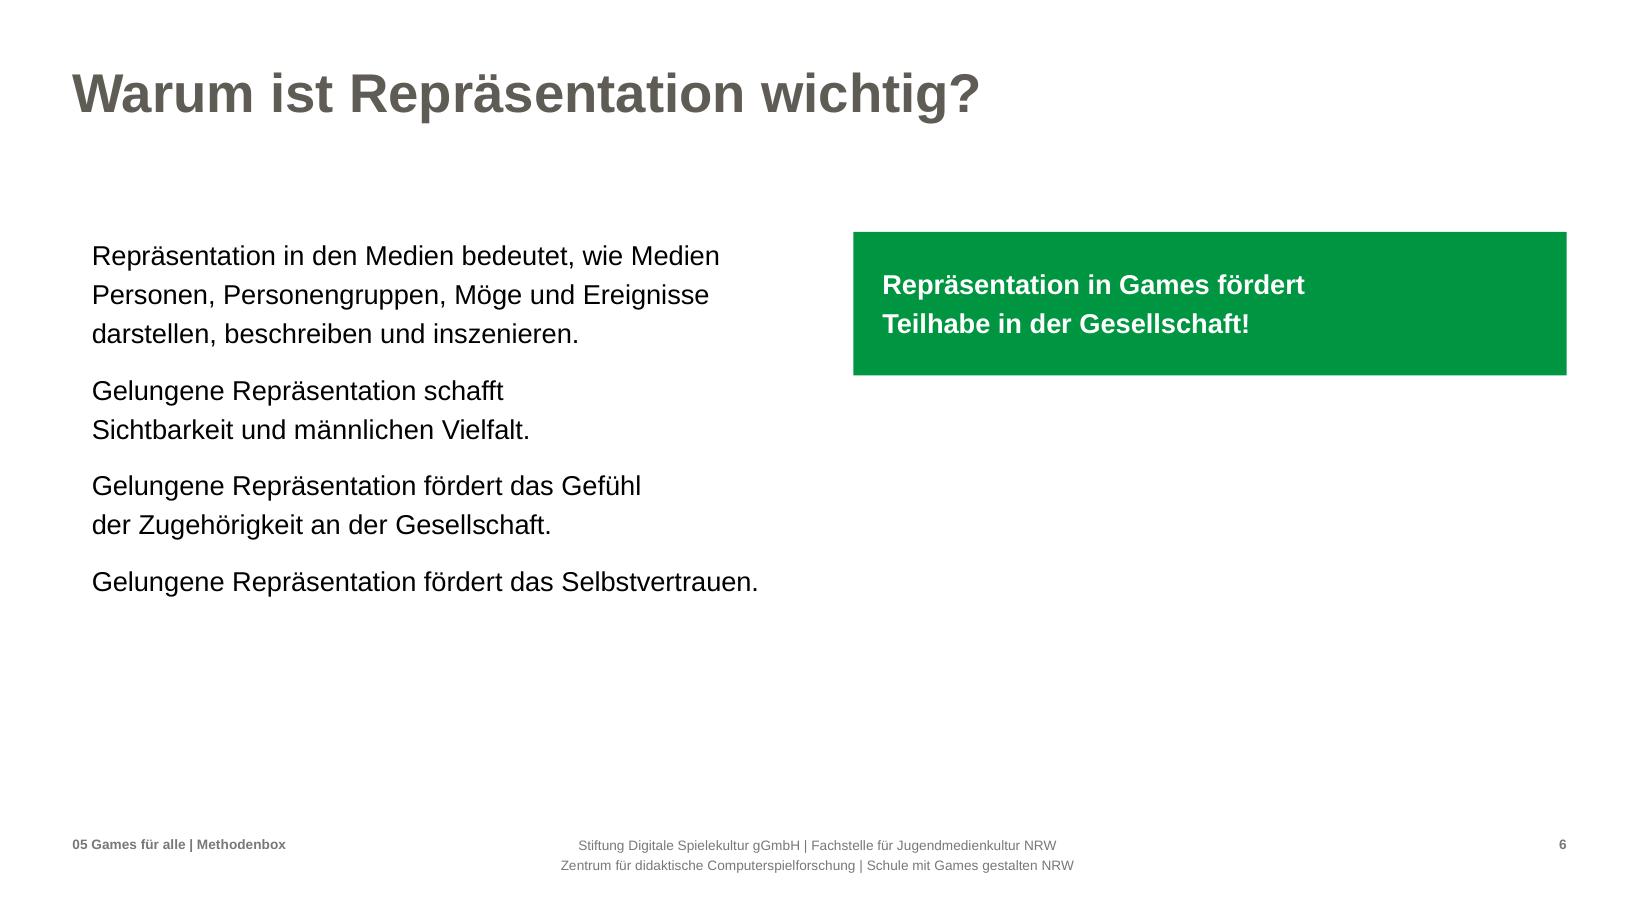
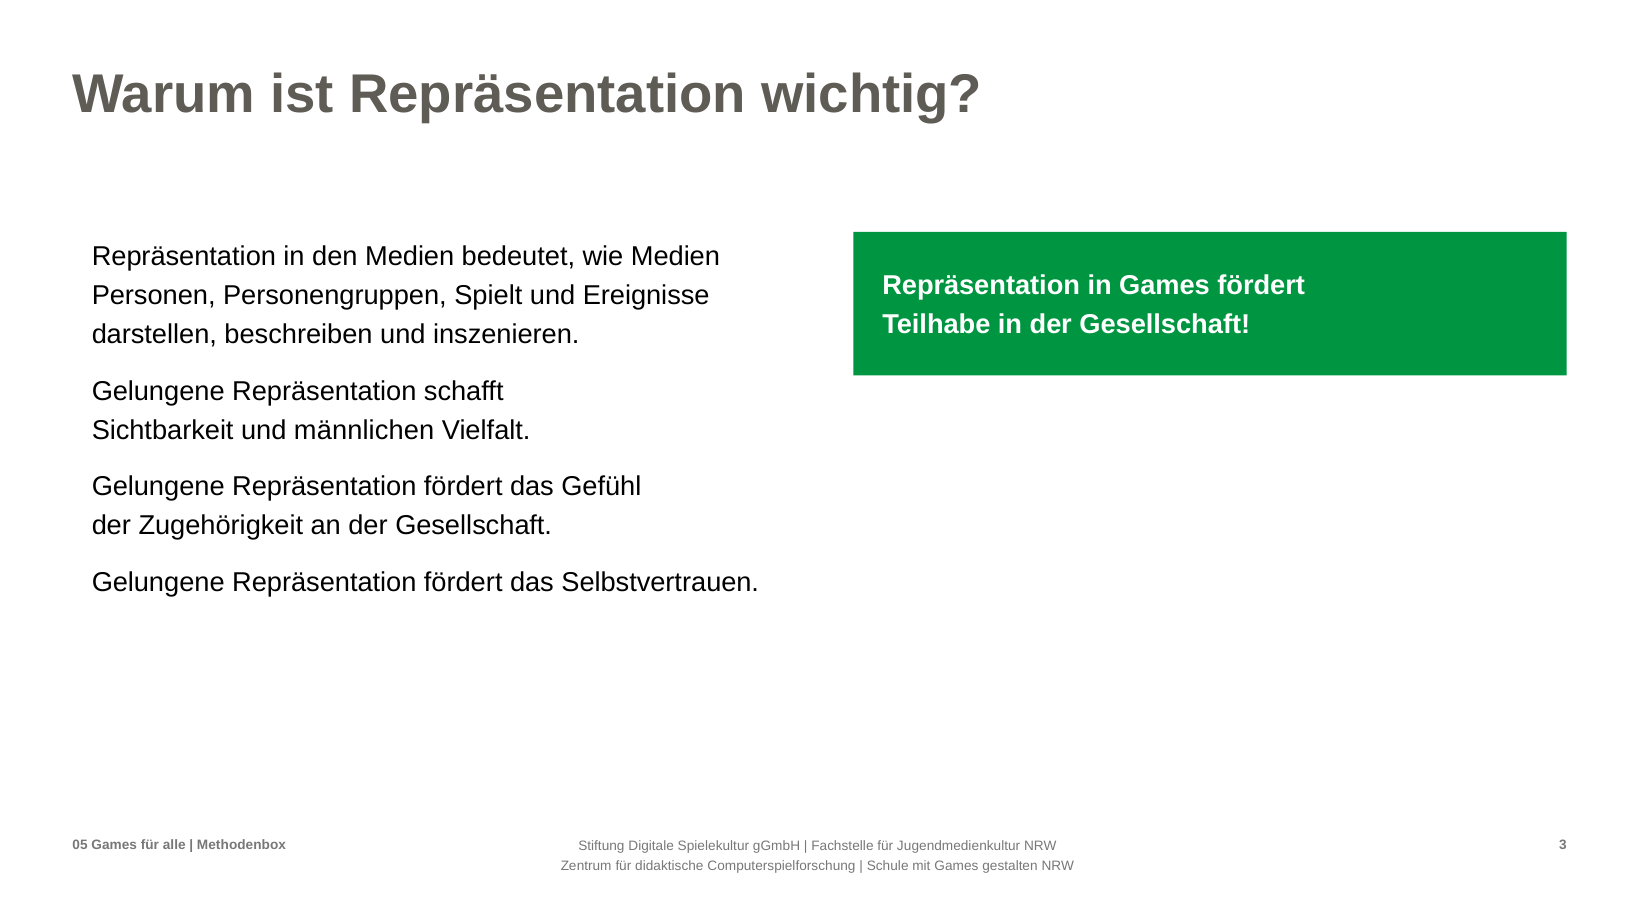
Möge: Möge -> Spielt (488, 296)
6: 6 -> 3 (1563, 845)
